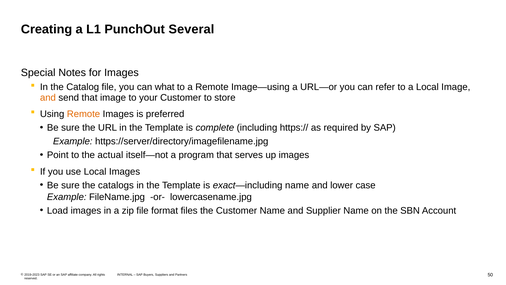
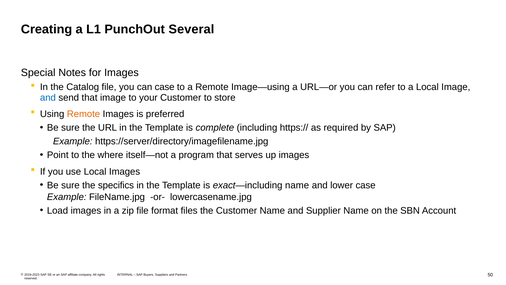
can what: what -> case (165, 87)
and colour: orange -> blue (48, 98)
actual: actual -> where (110, 155)
catalogs: catalogs -> specifics (116, 185)
